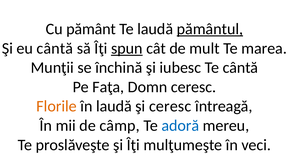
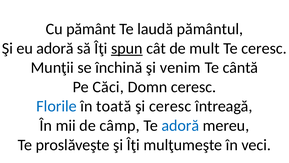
pământul underline: present -> none (210, 29)
eu cântă: cântă -> adoră (55, 48)
Te marea: marea -> ceresc (264, 48)
iubesc: iubesc -> venim (180, 67)
Faţa: Faţa -> Căci (108, 87)
Florile colour: orange -> blue (57, 106)
în laudă: laudă -> toată (114, 106)
